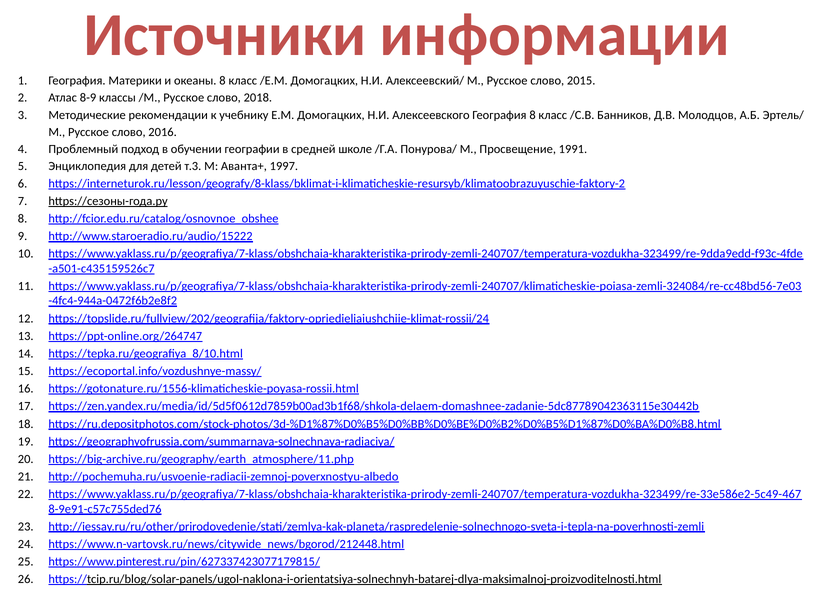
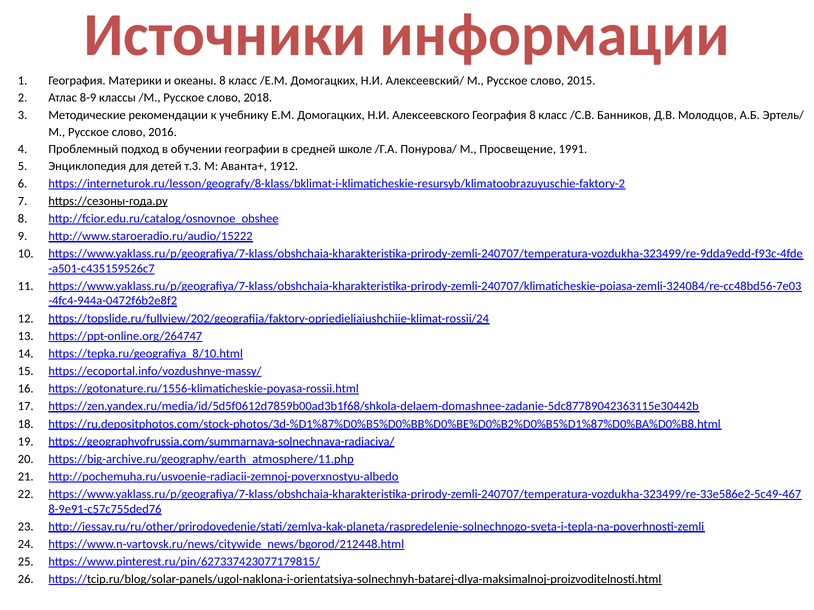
1997: 1997 -> 1912 (284, 167)
